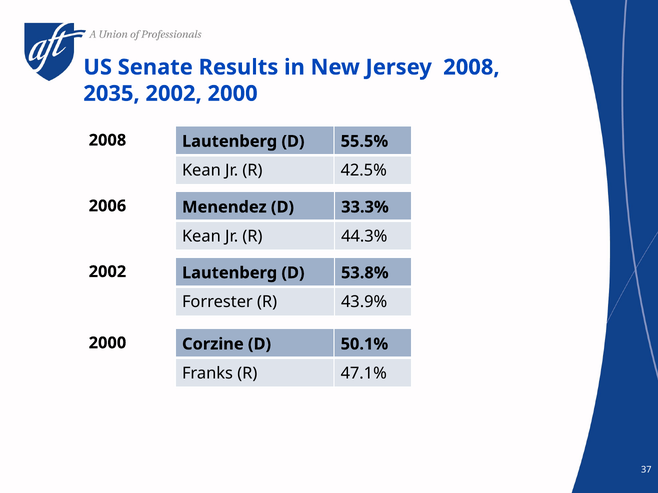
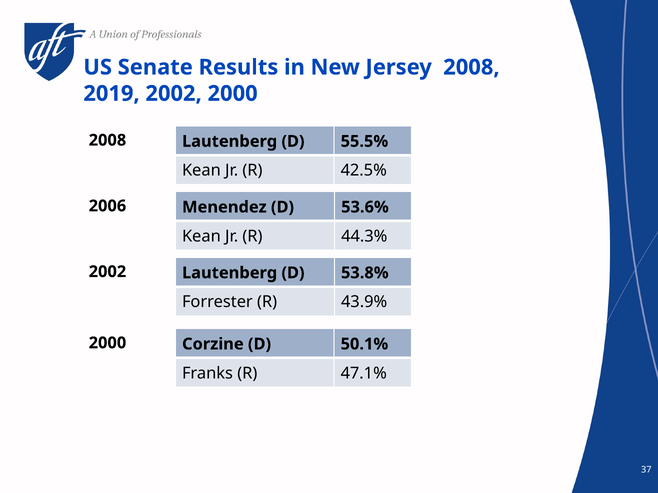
2035: 2035 -> 2019 (112, 94)
33.3%: 33.3% -> 53.6% (365, 207)
